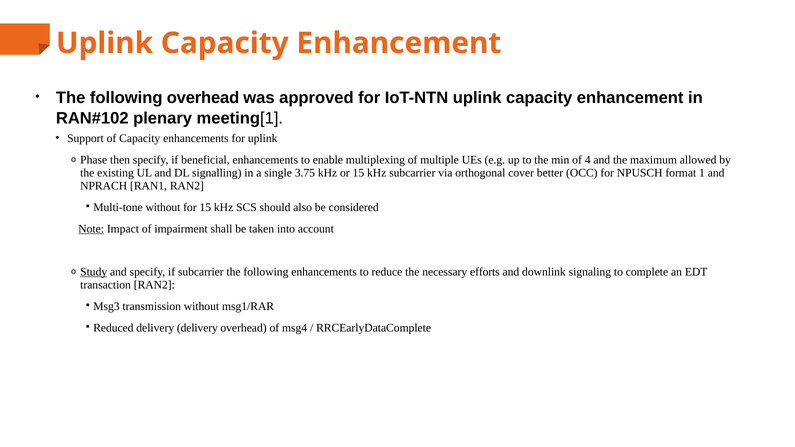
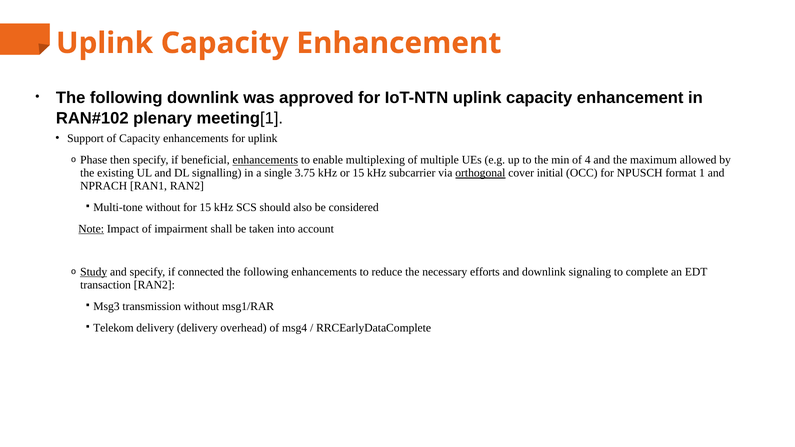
following overhead: overhead -> downlink (203, 98)
enhancements underline: none -> present (265, 160)
orthogonal underline: none -> present (480, 173)
better: better -> initial (550, 173)
if subcarrier: subcarrier -> connected (201, 272)
Reduced: Reduced -> Telekom (113, 328)
